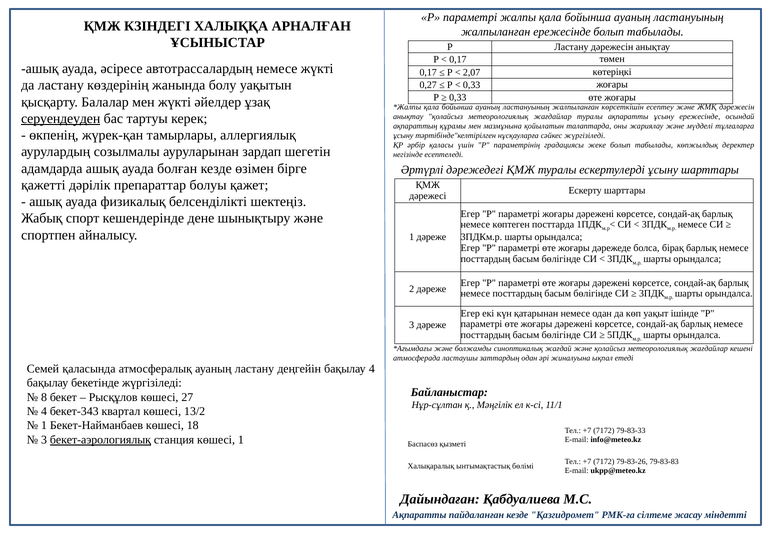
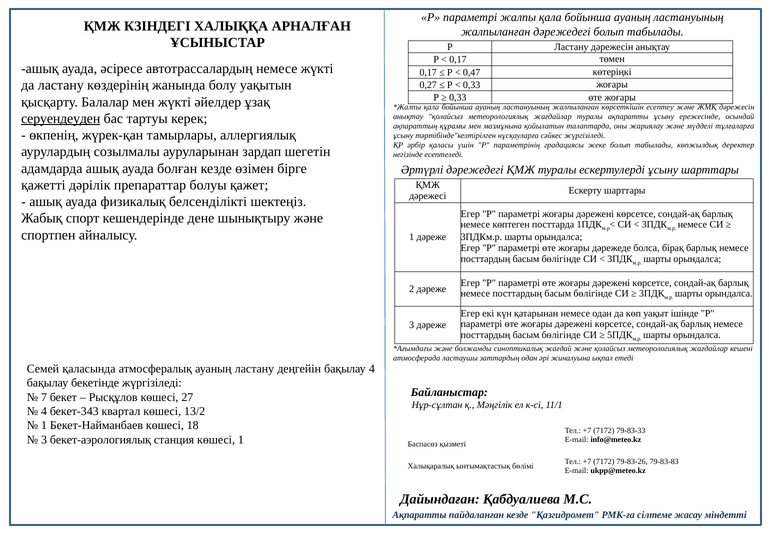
жалпыланған ережесінде: ережесінде -> дәрежедегі (562, 32)
2,07: 2,07 -> 0,47 (472, 72)
8: 8 -> 7 (44, 397)
бекет-аэрологиялық underline: present -> none (100, 440)
